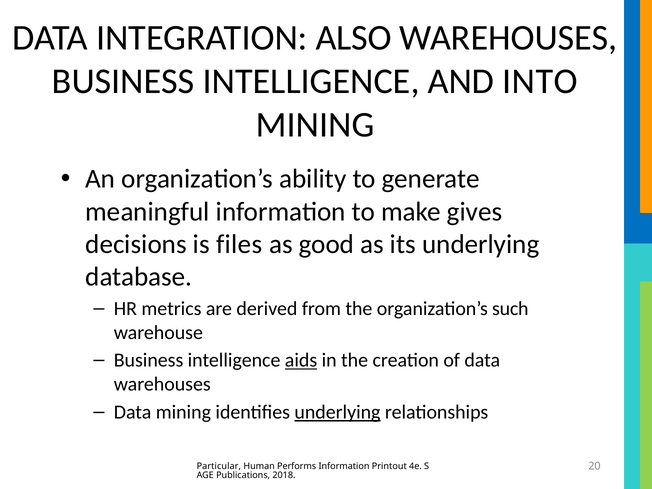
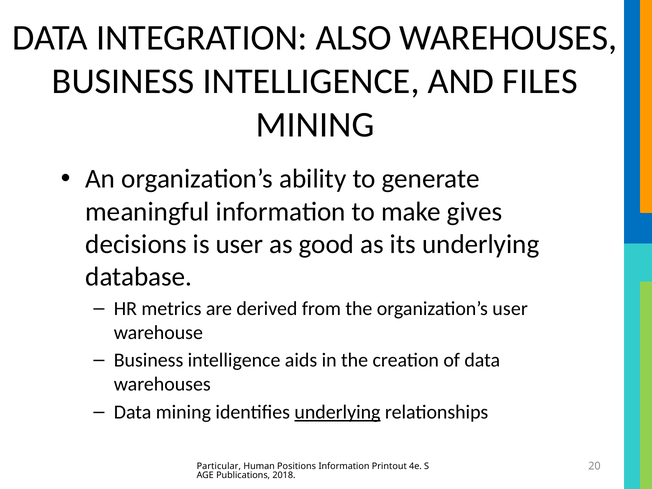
INTO: INTO -> FILES (540, 81)
is files: files -> user (239, 244)
organization’s such: such -> user (510, 309)
aids underline: present -> none (301, 360)
Performs: Performs -> Positions (297, 466)
